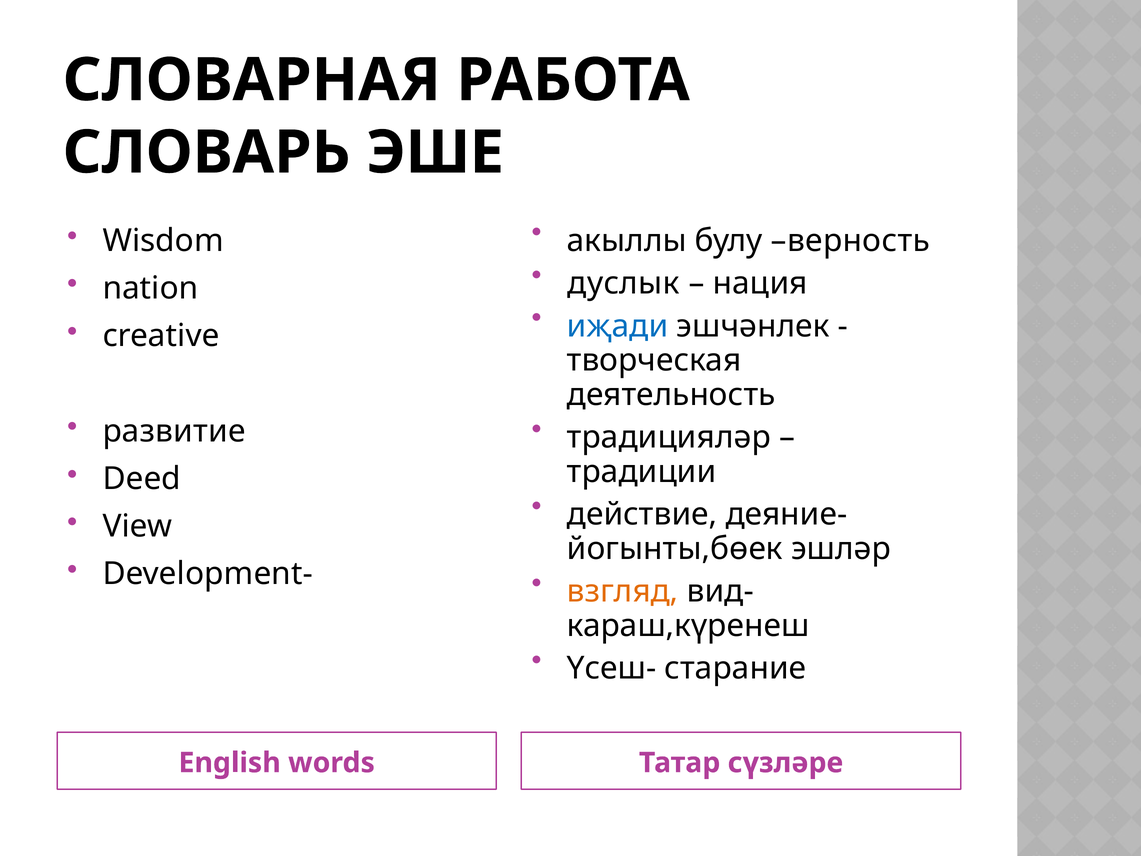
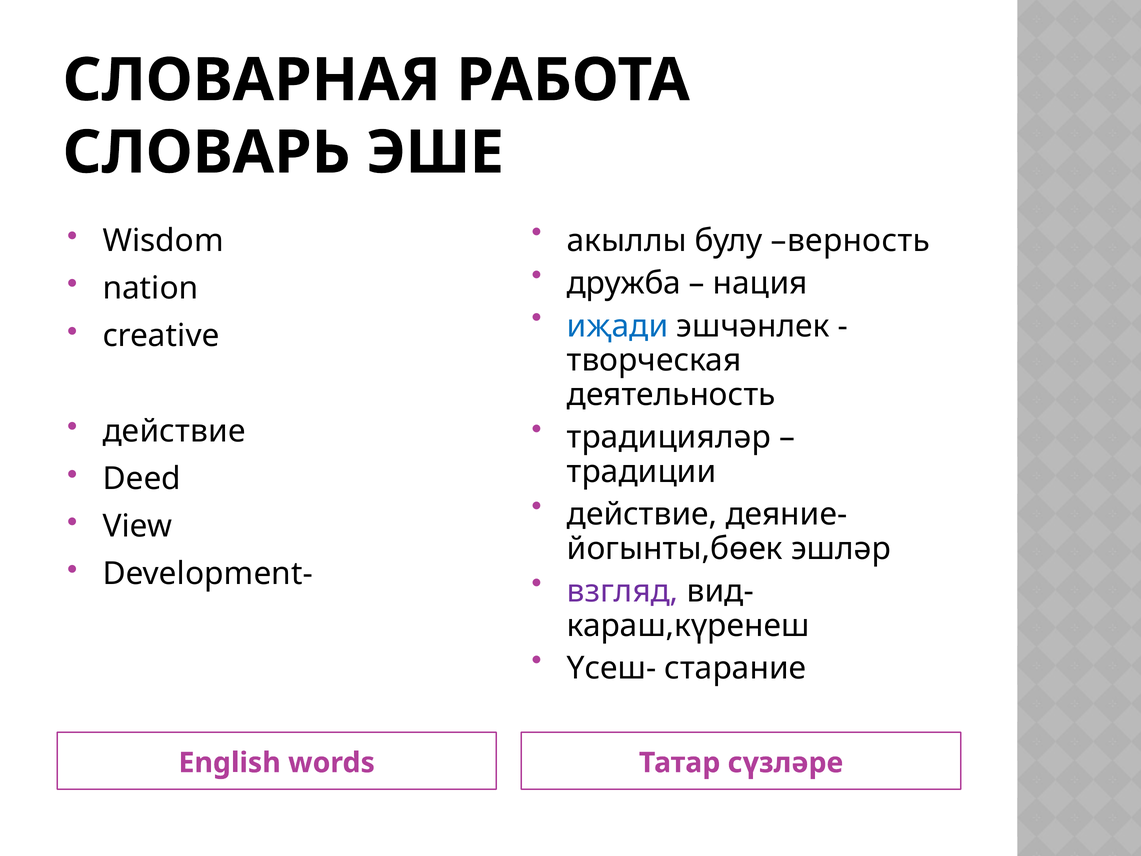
дуслык: дуслык -> дружба (624, 283)
развитие: развитие -> действие (174, 431)
взгляд colour: orange -> purple (623, 591)
